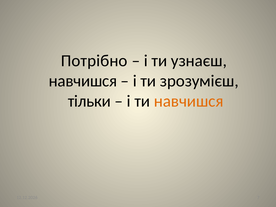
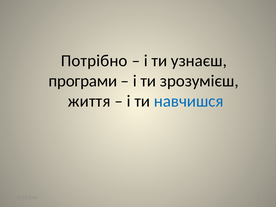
навчишся: навчишся -> програми (83, 81)
тільки: тільки -> життя (89, 101)
навчишся colour: orange -> blue (189, 101)
